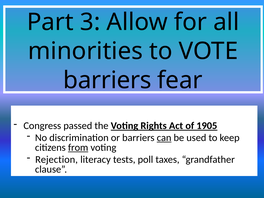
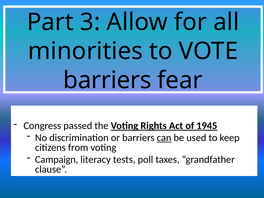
1905: 1905 -> 1945 (207, 126)
from underline: present -> none (78, 148)
Rejection: Rejection -> Campaign (57, 159)
